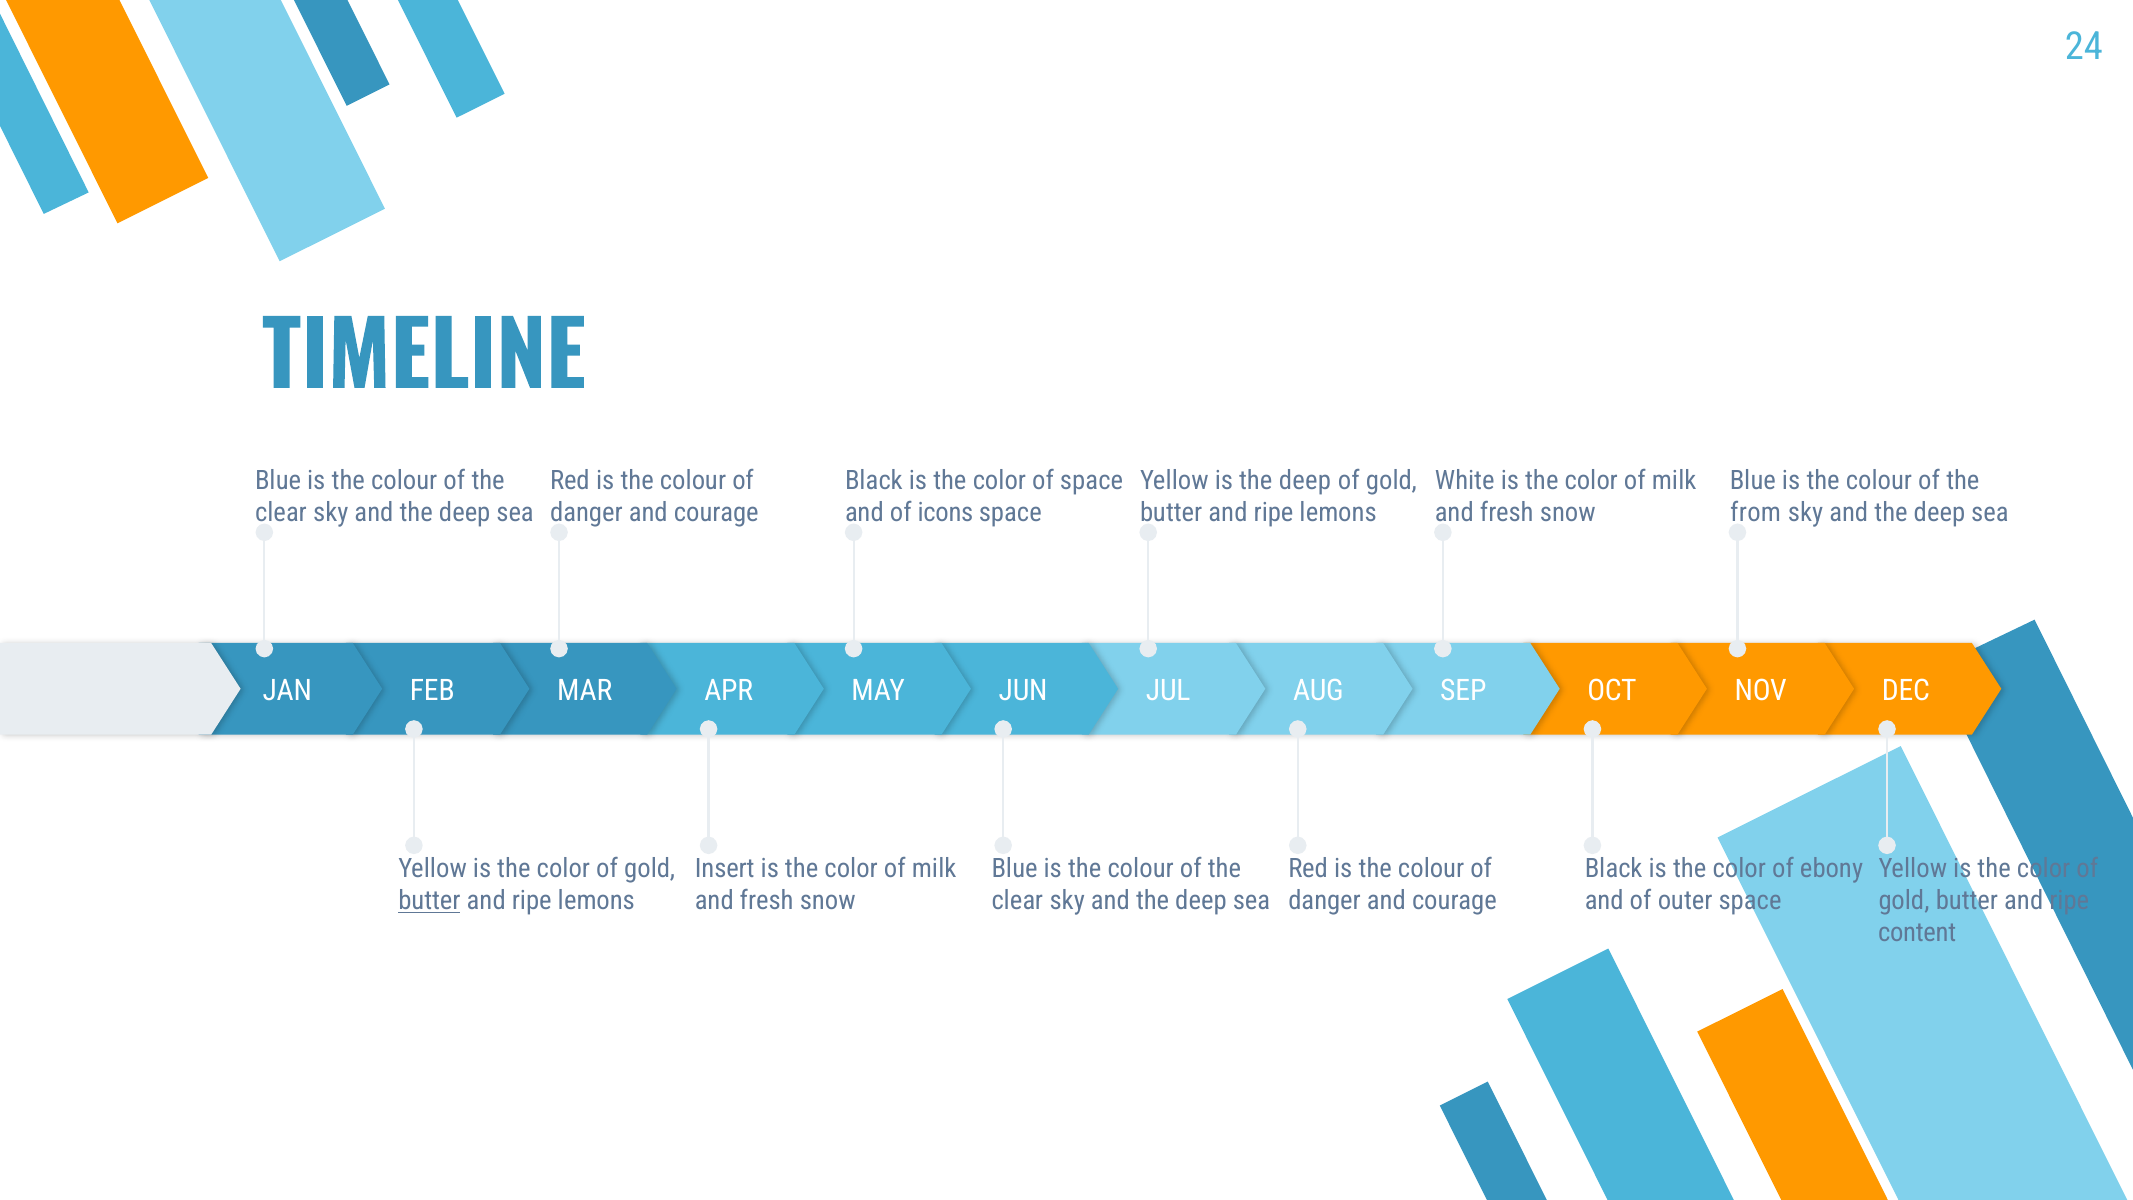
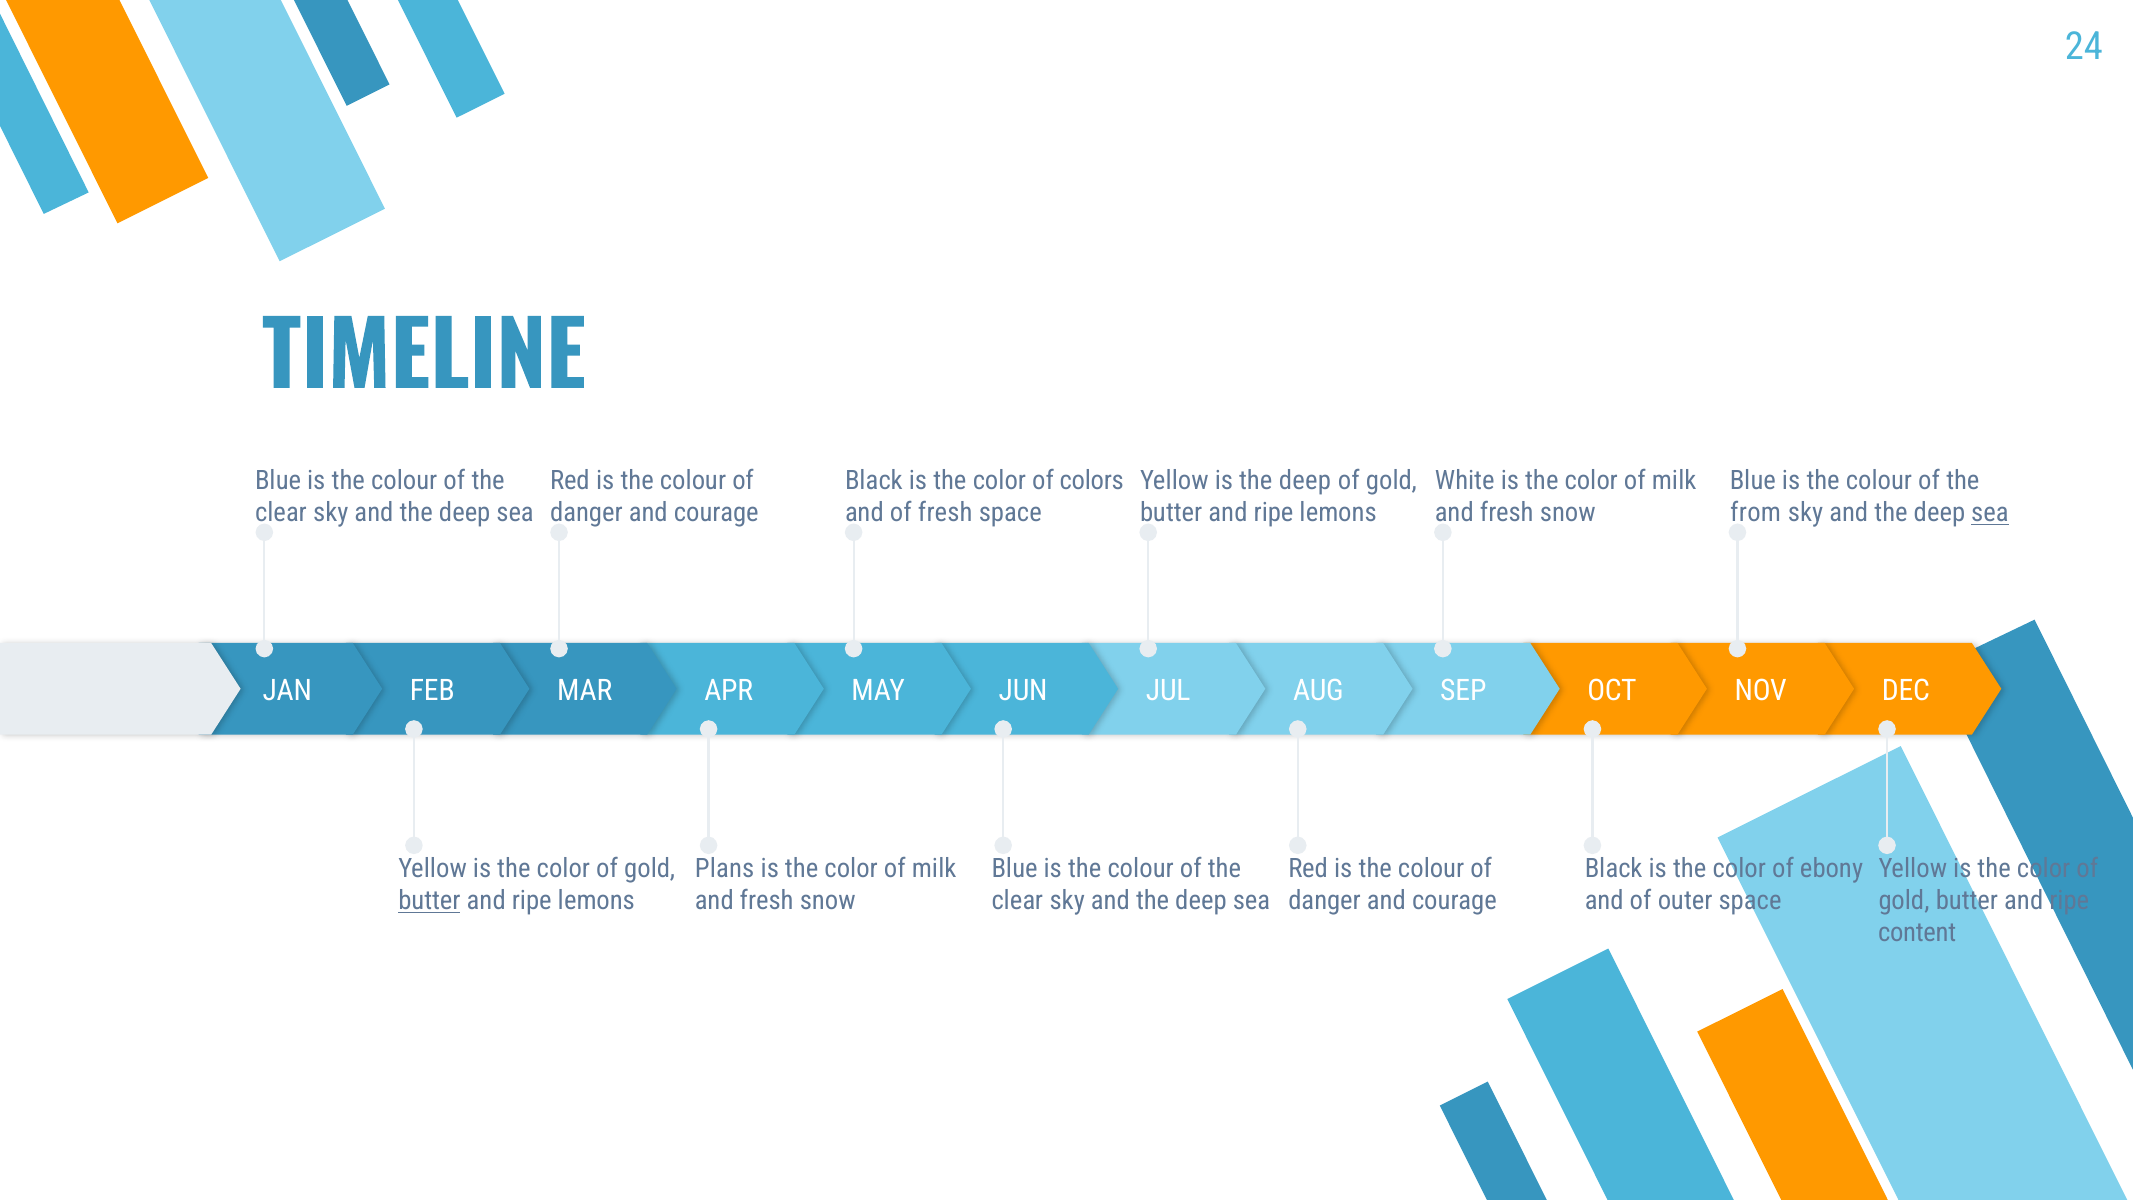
of space: space -> colors (1092, 481)
of icons: icons -> fresh (945, 513)
sea underline: none -> present (1990, 513)
Insert: Insert -> Plans (725, 869)
